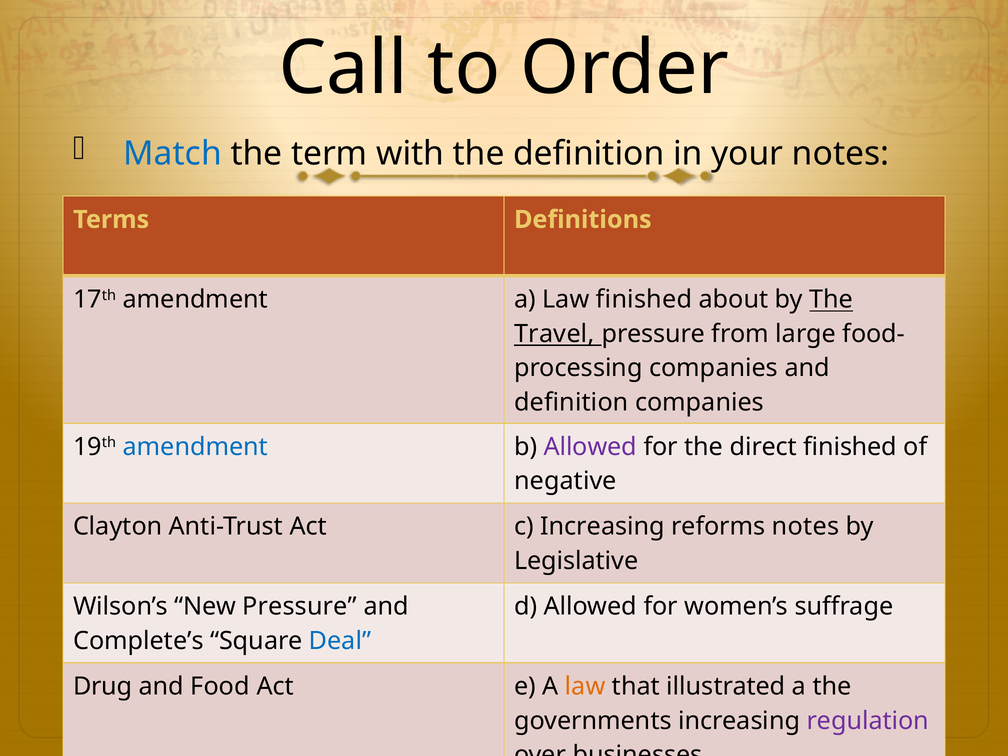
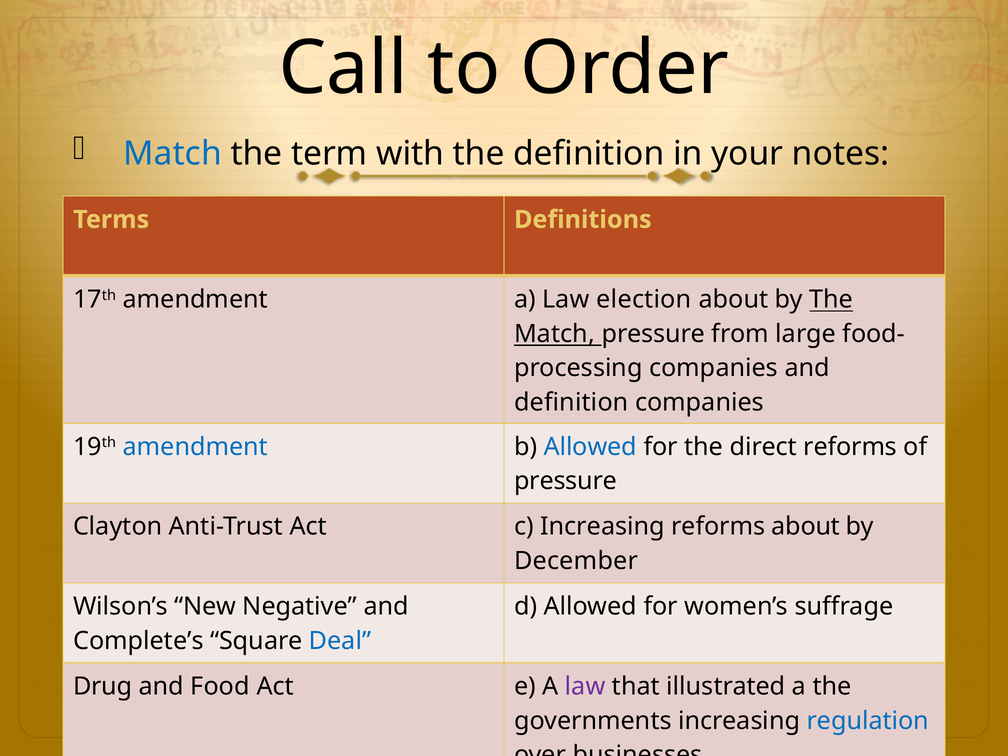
Law finished: finished -> election (644, 299)
Travel: Travel -> Match (554, 334)
Allowed colour: purple -> blue (590, 447)
direct finished: finished -> reforms (850, 447)
negative: negative -> pressure (566, 481)
reforms notes: notes -> about (806, 527)
Legislative: Legislative -> December (576, 561)
New Pressure: Pressure -> Negative (300, 607)
law colour: orange -> purple (585, 686)
regulation colour: purple -> blue (868, 721)
